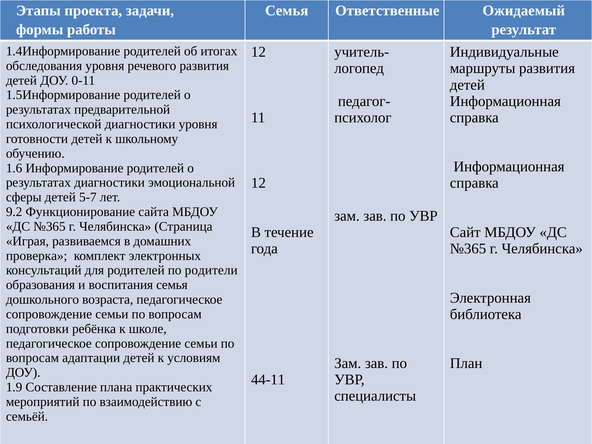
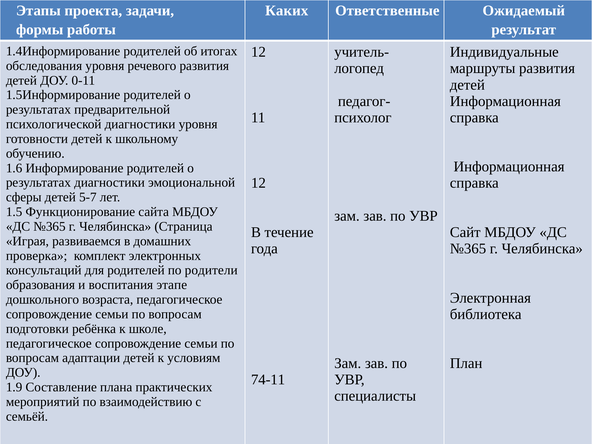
Семья: Семья -> Каких (287, 11)
9.2: 9.2 -> 1.5 (14, 212)
воспитания семья: семья -> этапе (172, 285)
44-11: 44-11 -> 74-11 (268, 380)
